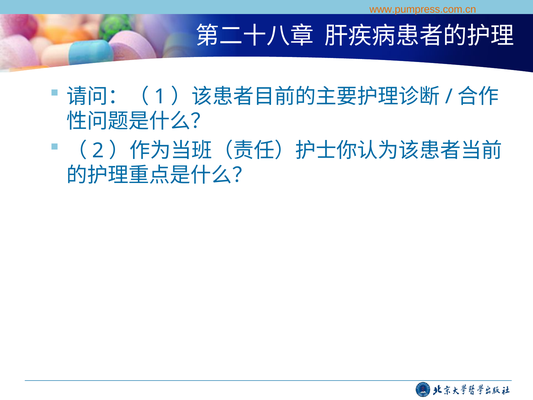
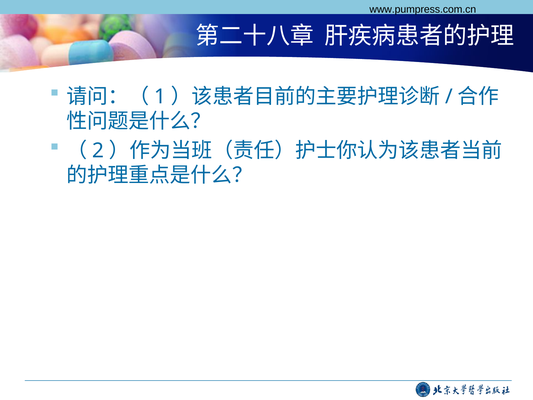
www.pumpress.com.cn colour: orange -> black (423, 10)
